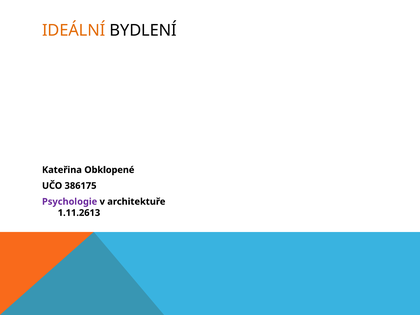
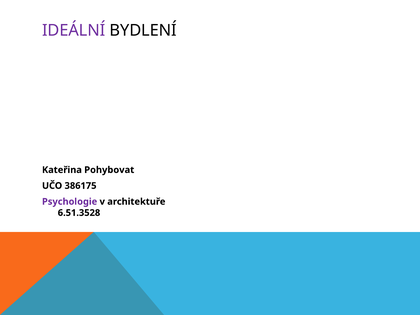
IDEÁLNÍ colour: orange -> purple (74, 31)
Obklopené: Obklopené -> Pohybovat (109, 170)
1.11.2613: 1.11.2613 -> 6.51.3528 (79, 213)
